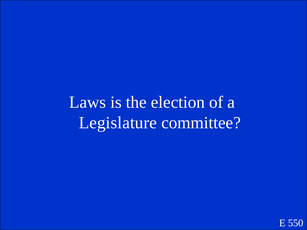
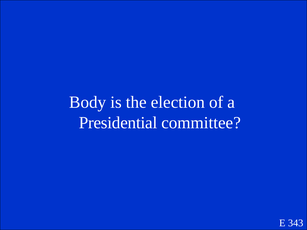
Laws: Laws -> Body (88, 102)
Legislature: Legislature -> Presidential (118, 123)
550: 550 -> 343 (296, 223)
